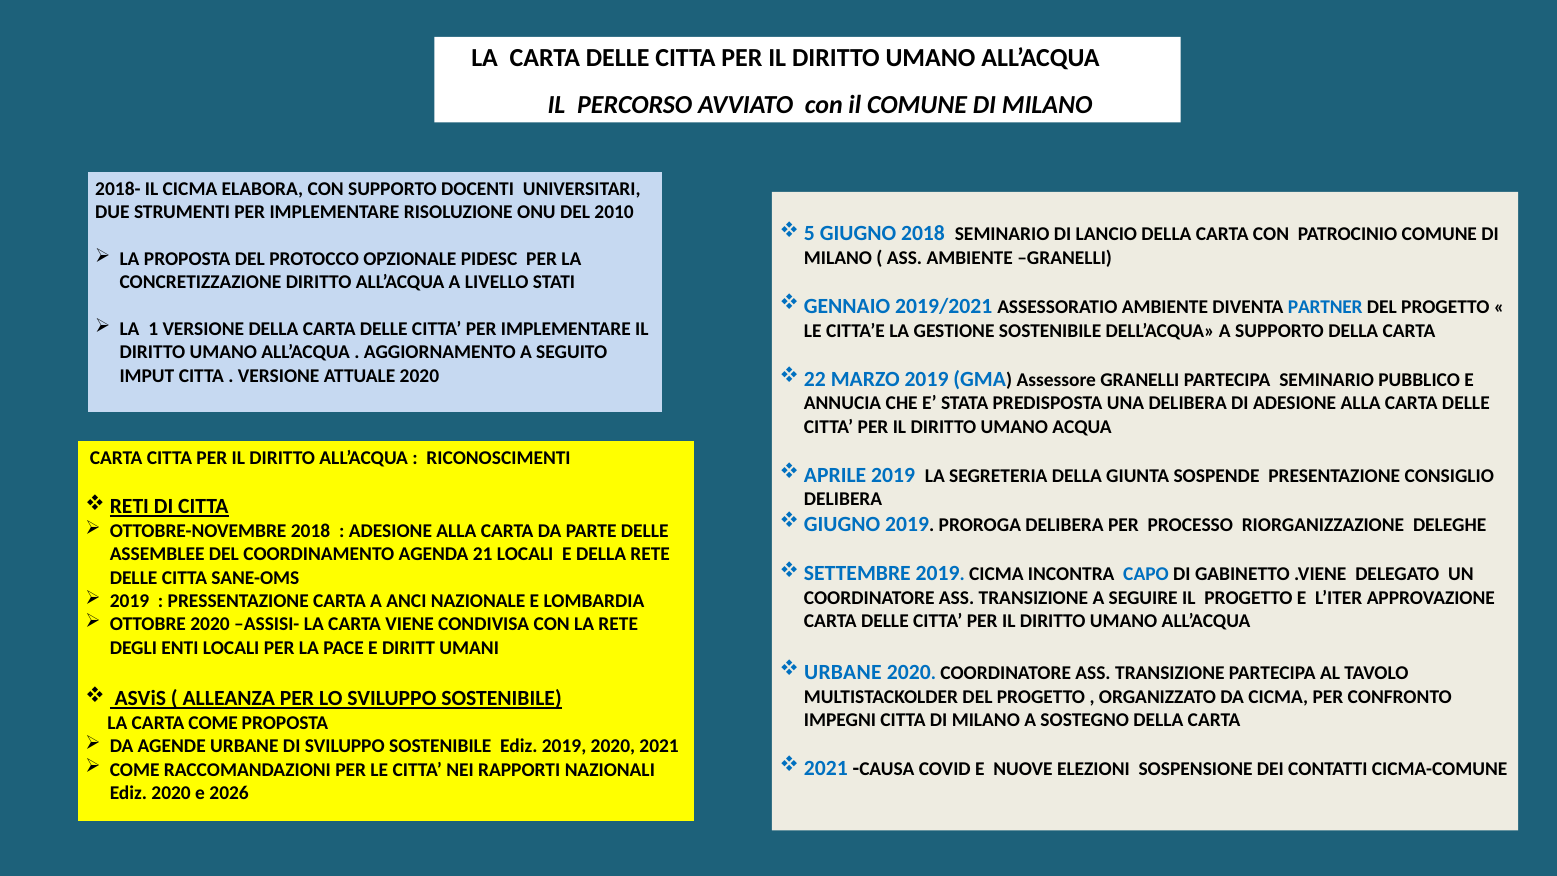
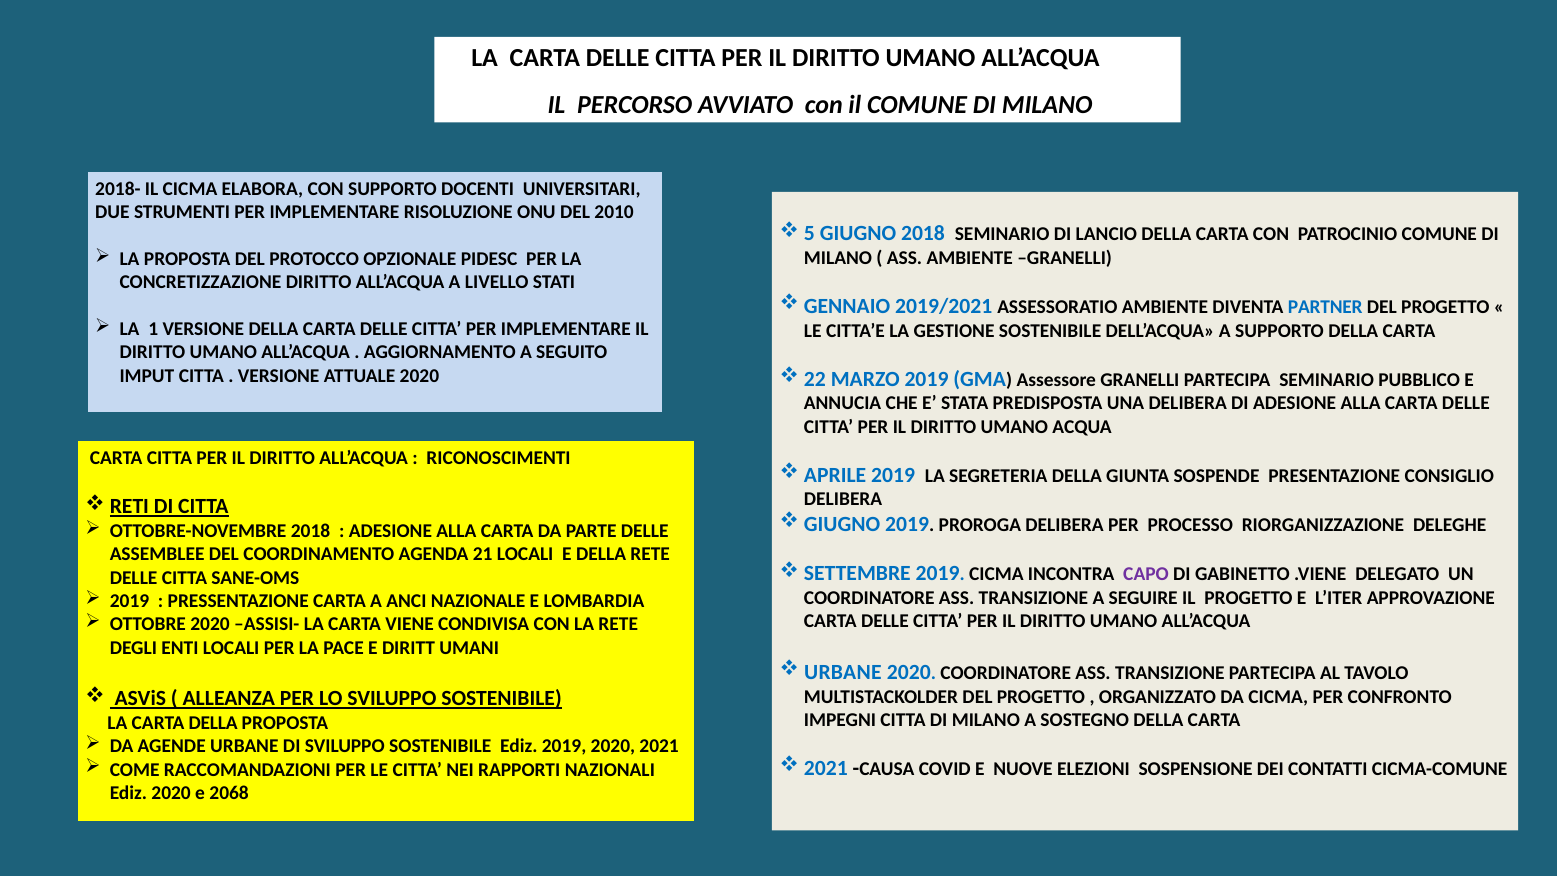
CAPO colour: blue -> purple (1146, 574)
CARTA COME: COME -> DELLA (213, 723)
2026: 2026 -> 2068 (229, 793)
